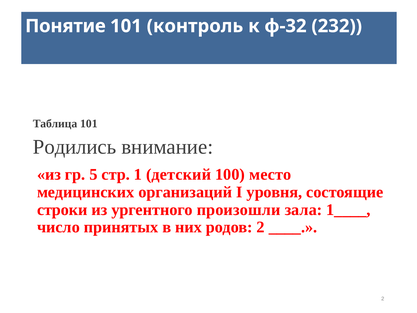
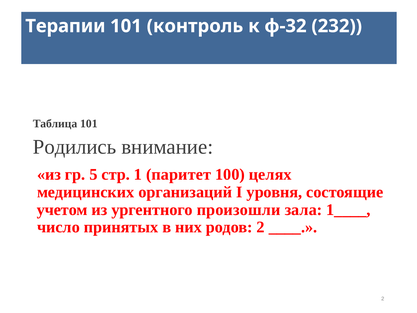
Понятие: Понятие -> Терапии (65, 26)
детский: детский -> паритет (179, 174)
место: место -> целях (270, 174)
строки: строки -> учетом (62, 210)
